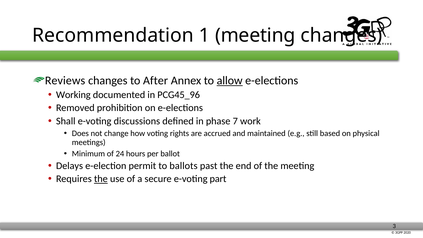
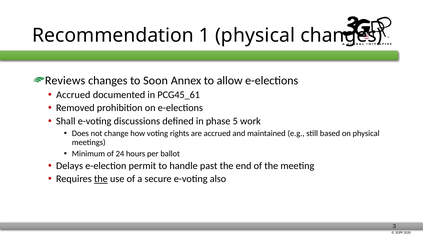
1 meeting: meeting -> physical (255, 36)
After: After -> Soon (156, 81)
allow underline: present -> none (230, 81)
Working: Working -> Accrued (73, 95)
PCG45_96: PCG45_96 -> PCG45_61 (179, 95)
7: 7 -> 5 (235, 121)
ballots: ballots -> handle (184, 166)
part: part -> also (218, 179)
